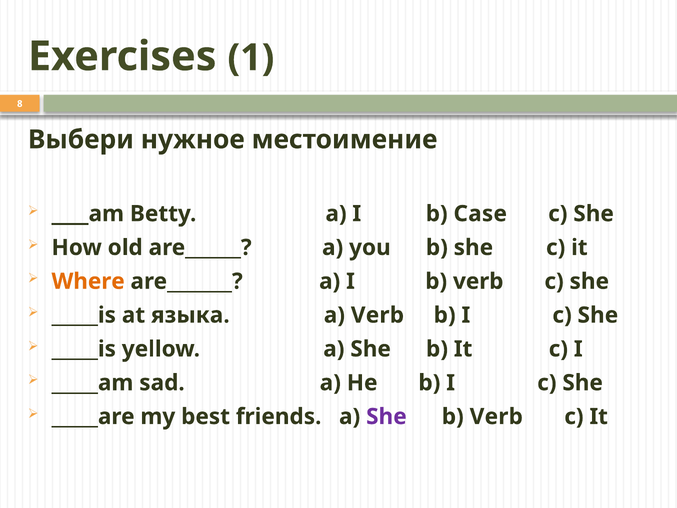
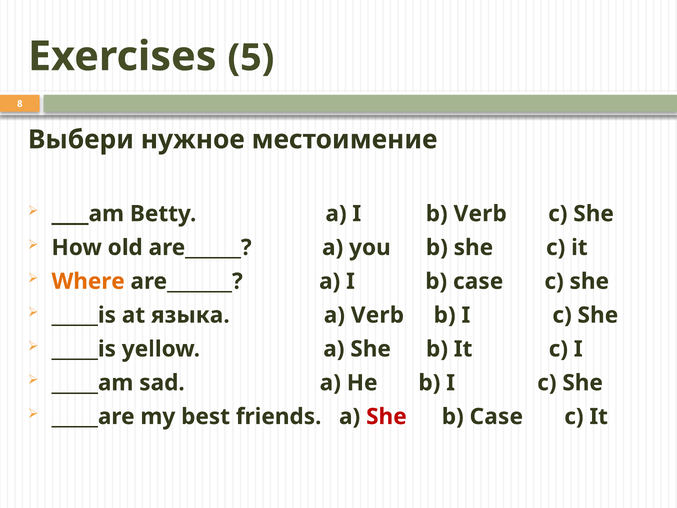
1: 1 -> 5 (251, 58)
b Case: Case -> Verb (480, 214)
I b verb: verb -> case (478, 281)
She colour: purple -> red (386, 416)
Verb: Verb -> Case (496, 416)
